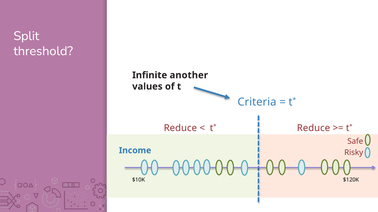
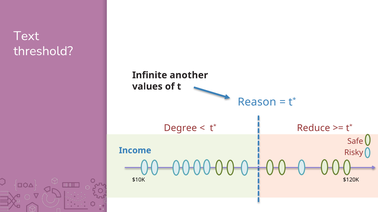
Split: Split -> Text (26, 36)
Criteria: Criteria -> Reason (257, 102)
Reduce: Reduce -> Degree (180, 128)
